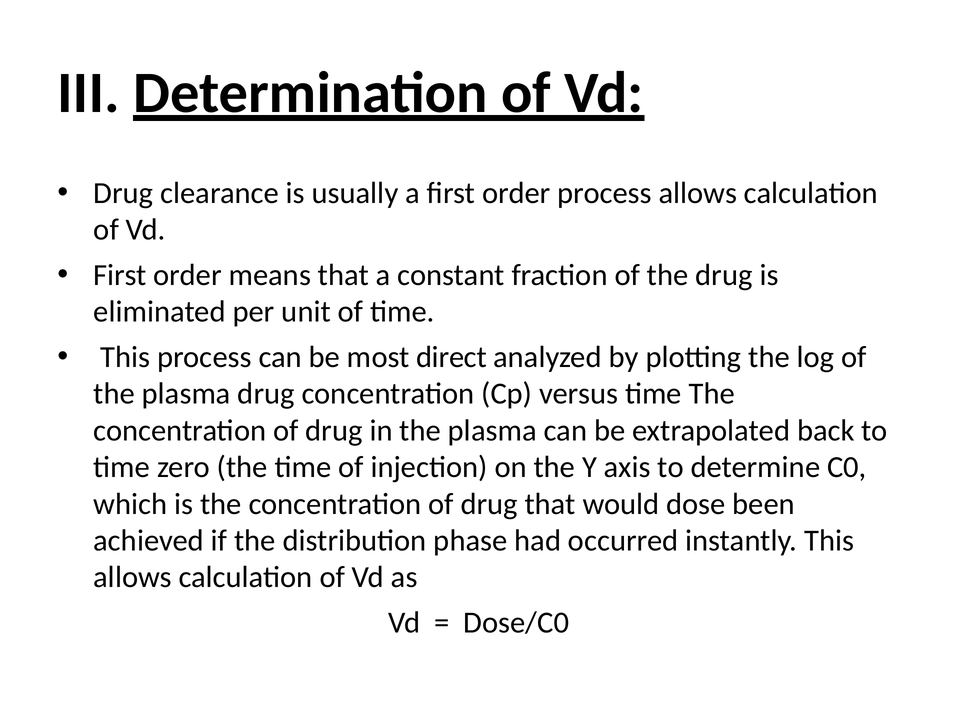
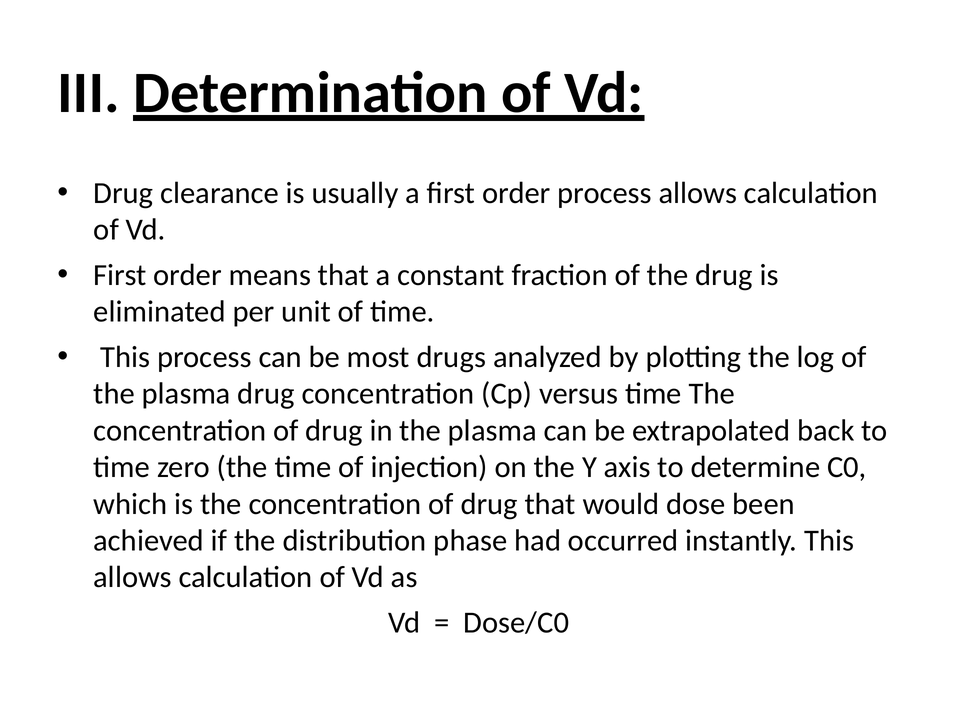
direct: direct -> drugs (451, 357)
